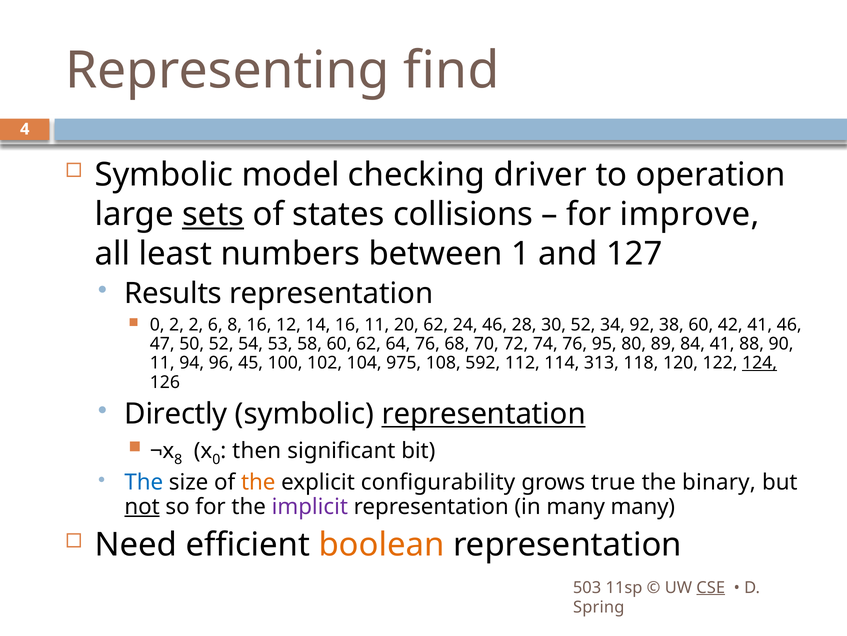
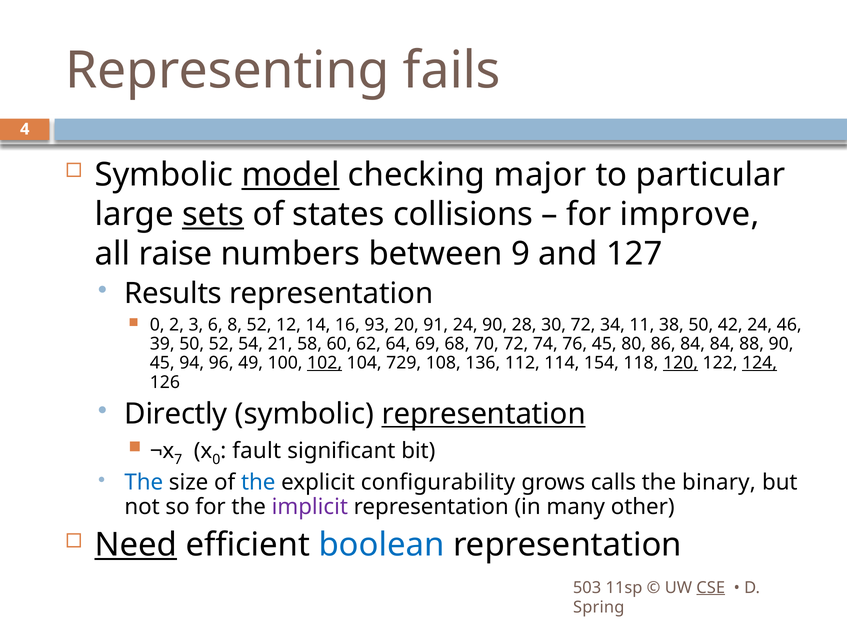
find: find -> fails (452, 71)
model underline: none -> present (291, 174)
driver: driver -> major (540, 174)
operation: operation -> particular (711, 174)
least: least -> raise (176, 254)
1: 1 -> 9 (520, 254)
2 2: 2 -> 3 (196, 325)
8 16: 16 -> 52 (259, 325)
16 11: 11 -> 93 (377, 325)
20 62: 62 -> 91 (436, 325)
24 46: 46 -> 90 (495, 325)
30 52: 52 -> 72 (583, 325)
92: 92 -> 11 (642, 325)
38 60: 60 -> 50 (701, 325)
42 41: 41 -> 24 (760, 325)
47: 47 -> 39 (162, 344)
53: 53 -> 21 (280, 344)
64 76: 76 -> 69 (427, 344)
76 95: 95 -> 45 (604, 344)
89: 89 -> 86 (663, 344)
84 41: 41 -> 84 (722, 344)
11: 11 -> 45 (162, 363)
45: 45 -> 49 (251, 363)
102 underline: none -> present (325, 363)
975: 975 -> 729 (404, 363)
592: 592 -> 136 (483, 363)
313: 313 -> 154 (601, 363)
120 underline: none -> present (681, 363)
8: 8 -> 7 (178, 459)
then: then -> fault (257, 450)
the colour: orange -> blue (258, 482)
true: true -> calls (613, 482)
not underline: present -> none (142, 506)
many many: many -> other (643, 506)
Need underline: none -> present (136, 544)
boolean colour: orange -> blue (382, 544)
